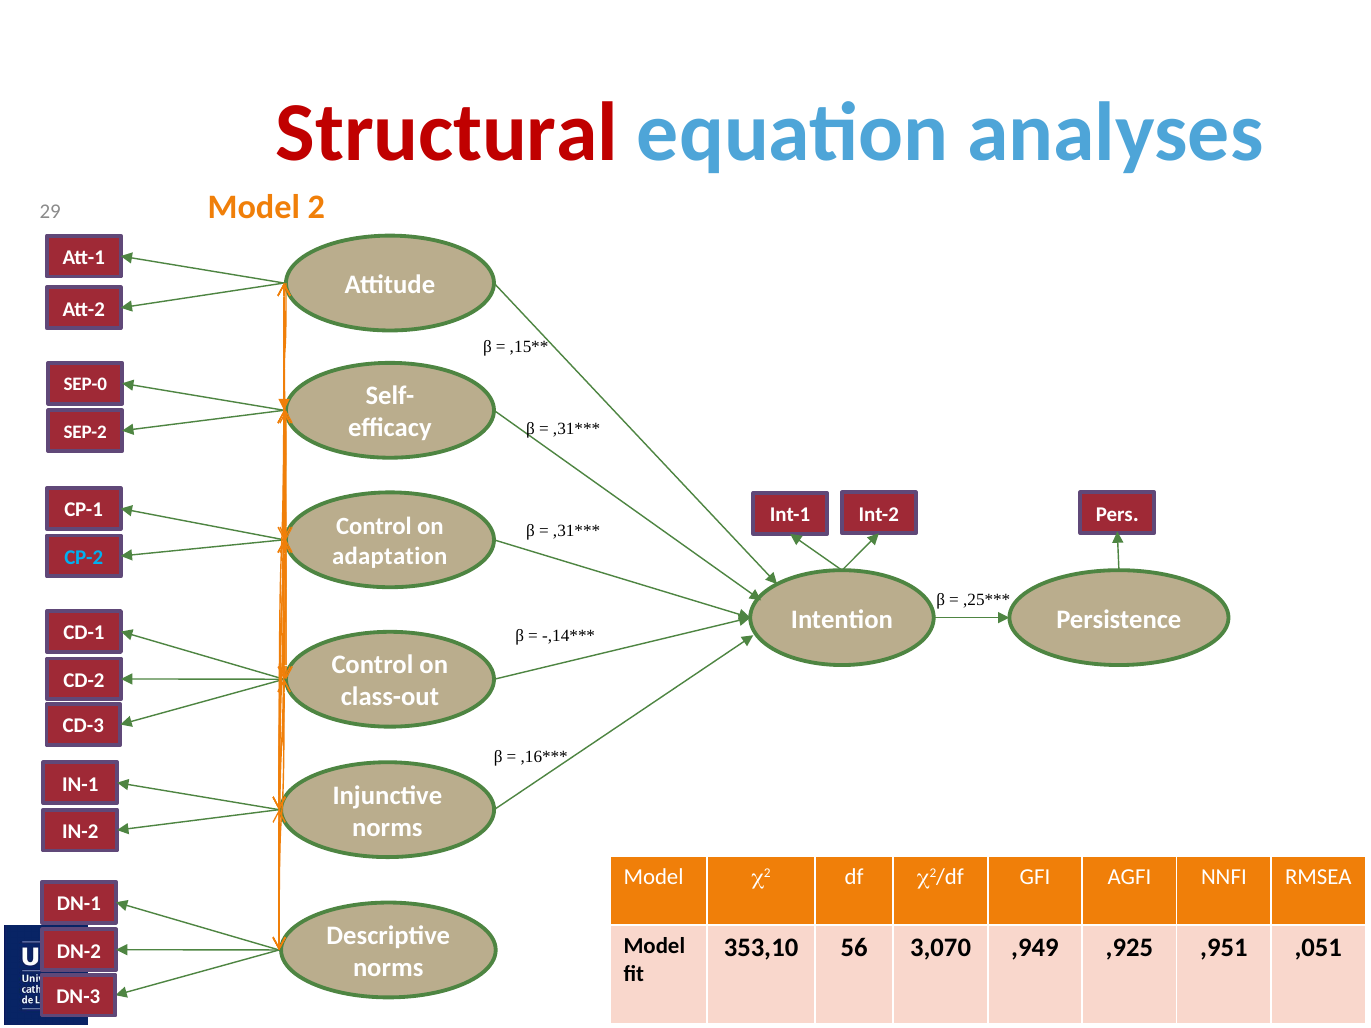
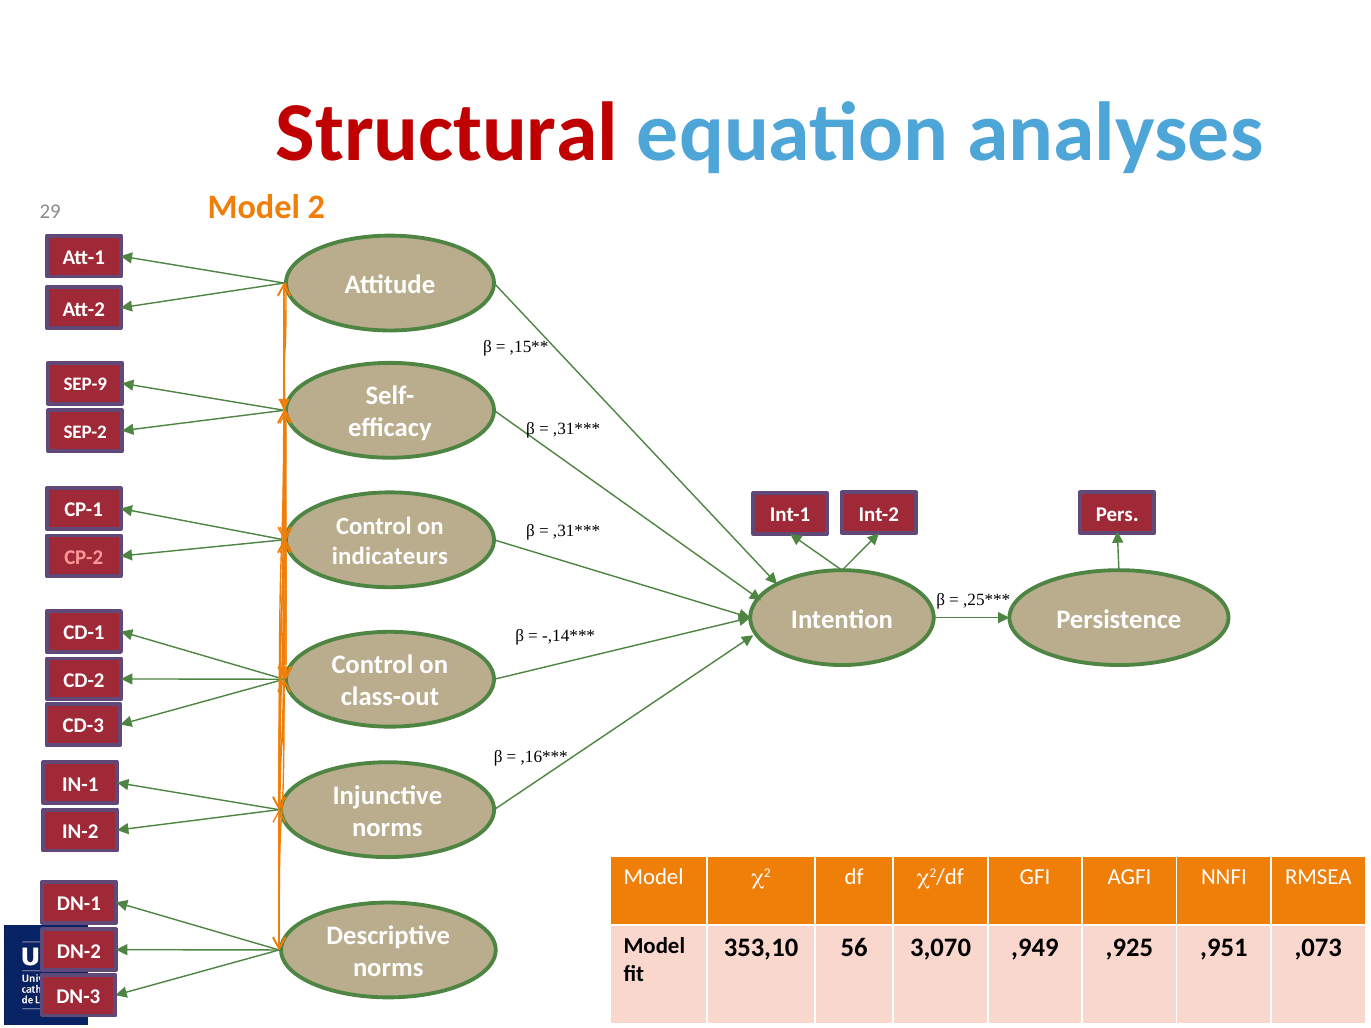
SEP-0: SEP-0 -> SEP-9 (85, 385)
adaptation: adaptation -> indicateurs (390, 556)
CP-2 colour: light blue -> pink (84, 558)
,051: ,051 -> ,073 (1318, 948)
